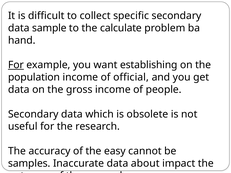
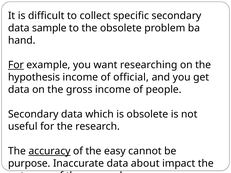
the calculate: calculate -> obsolete (121, 28)
establishing: establishing -> researching (149, 65)
population: population -> hypothesis (34, 77)
accuracy underline: none -> present (50, 151)
samples: samples -> purpose (29, 164)
